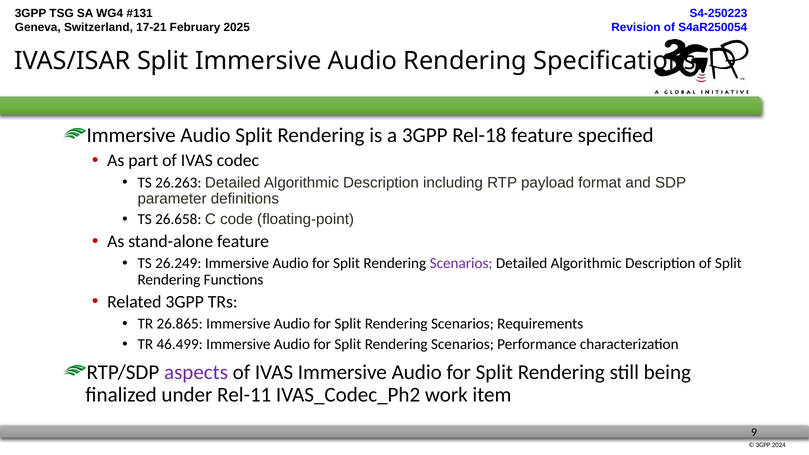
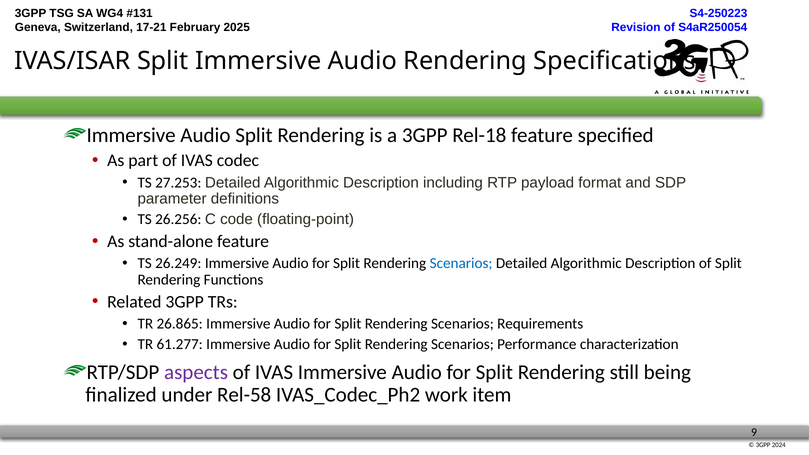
26.263: 26.263 -> 27.253 (178, 183)
26.658: 26.658 -> 26.256 (178, 220)
Scenarios colour: purple -> blue (461, 263)
46.499: 46.499 -> 61.277 (180, 344)
Rel-11: Rel-11 -> Rel-58 (244, 395)
